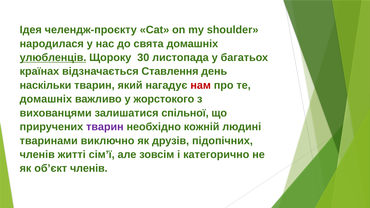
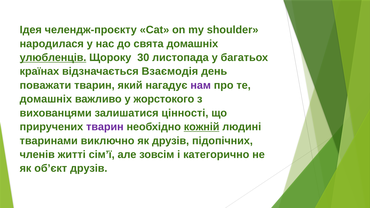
Ставлення: Ставлення -> Взаємодія (170, 71)
наскільки: наскільки -> поважати (45, 85)
нам colour: red -> purple (201, 85)
спільної: спільної -> цінності (185, 113)
кожній underline: none -> present (202, 127)
об’єкт членів: членів -> друзів (89, 169)
